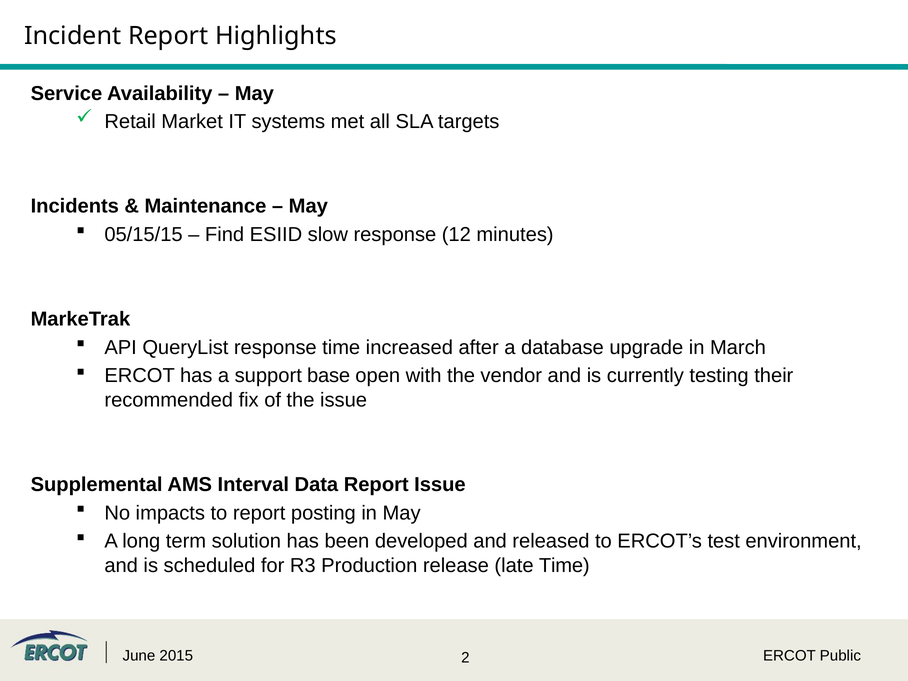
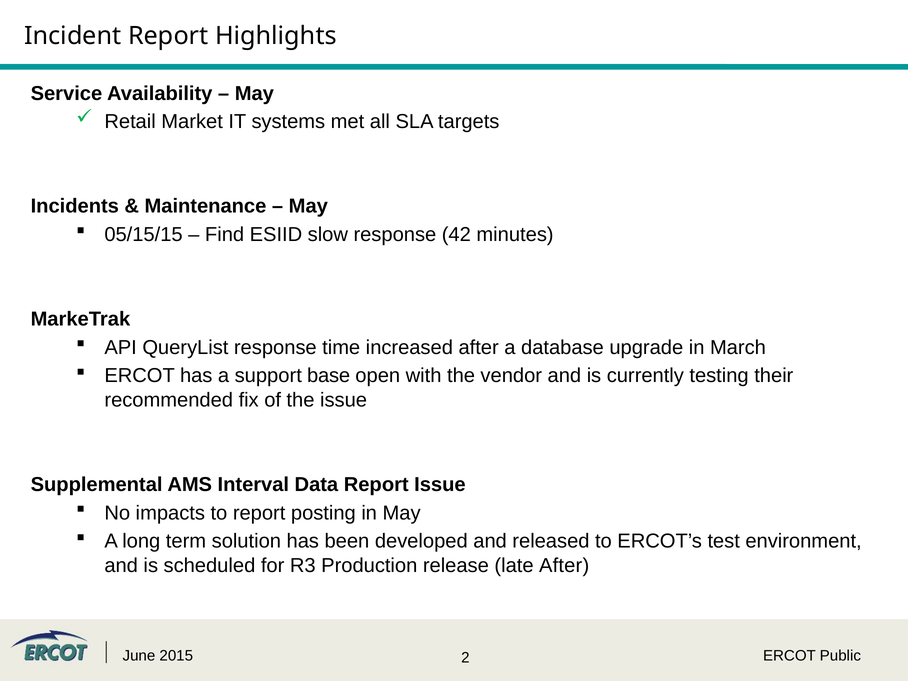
12: 12 -> 42 (456, 235)
late Time: Time -> After (564, 565)
